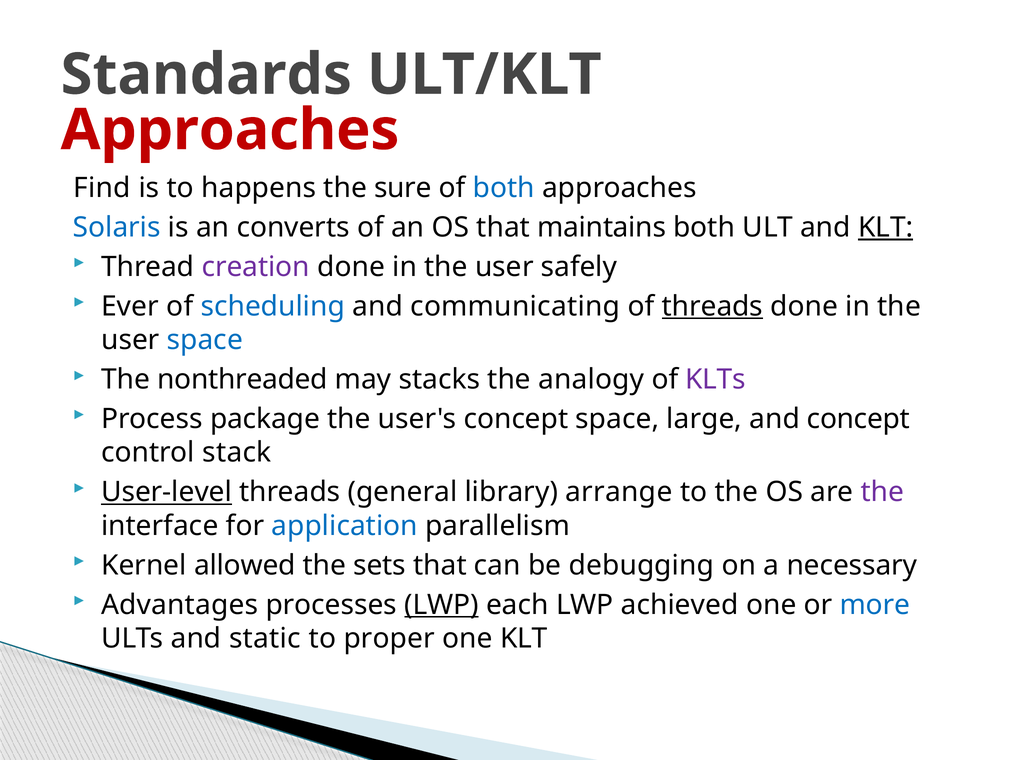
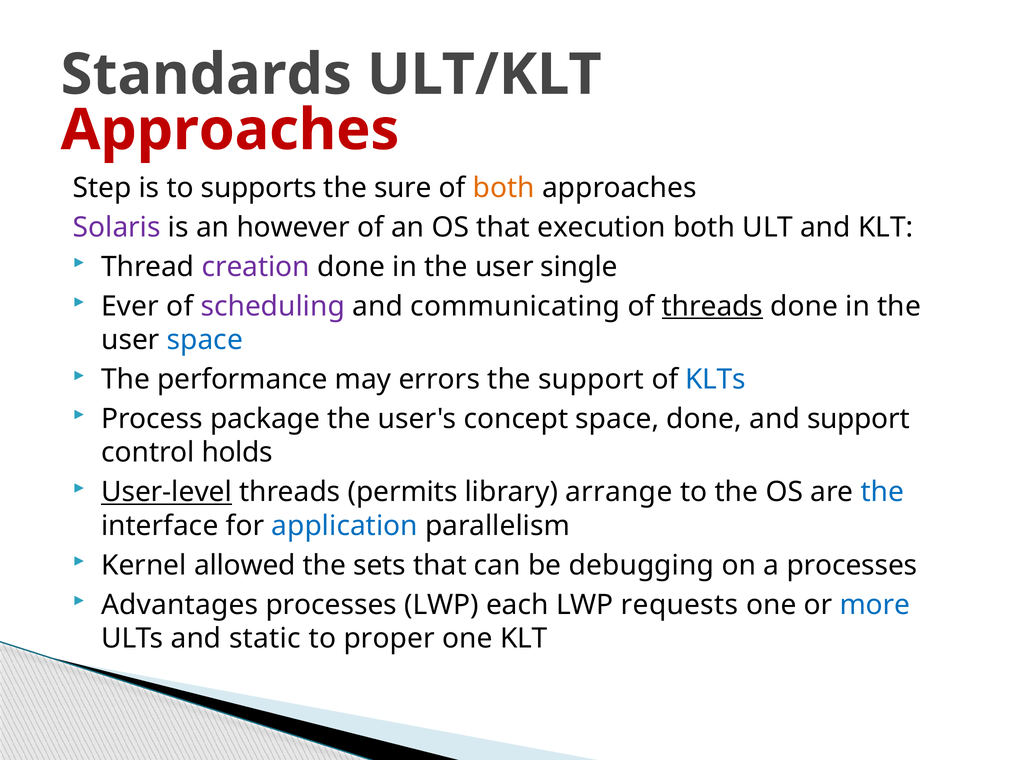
Find: Find -> Step (102, 188)
happens: happens -> supports (259, 188)
both colour: blue -> orange (504, 188)
Solaris colour: blue -> purple (117, 227)
converts: converts -> however (293, 227)
maintains: maintains -> execution (602, 227)
KLT underline: present -> none (886, 227)
safely: safely -> single (579, 267)
scheduling colour: blue -> purple (273, 306)
nonthreaded: nonthreaded -> performance (242, 379)
stacks: stacks -> errors (439, 379)
the analogy: analogy -> support (591, 379)
KLTs colour: purple -> blue (715, 379)
space large: large -> done (704, 419)
and concept: concept -> support (858, 419)
stack: stack -> holds (237, 453)
general: general -> permits (403, 492)
the colour: purple -> blue (882, 492)
a necessary: necessary -> processes (852, 565)
LWP underline: present -> none (442, 605)
achieved: achieved -> requests (680, 605)
